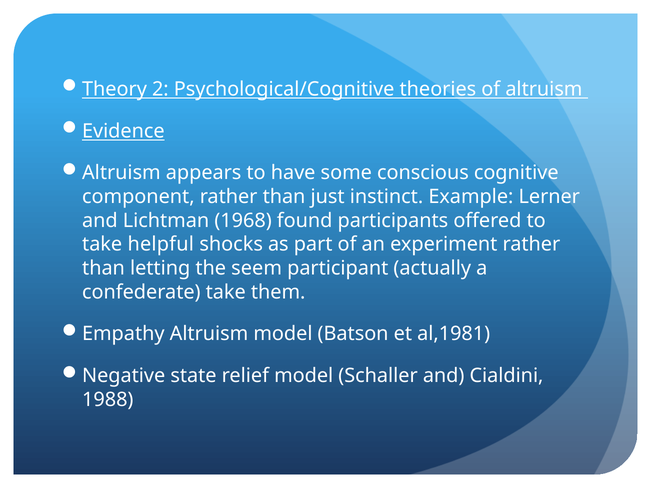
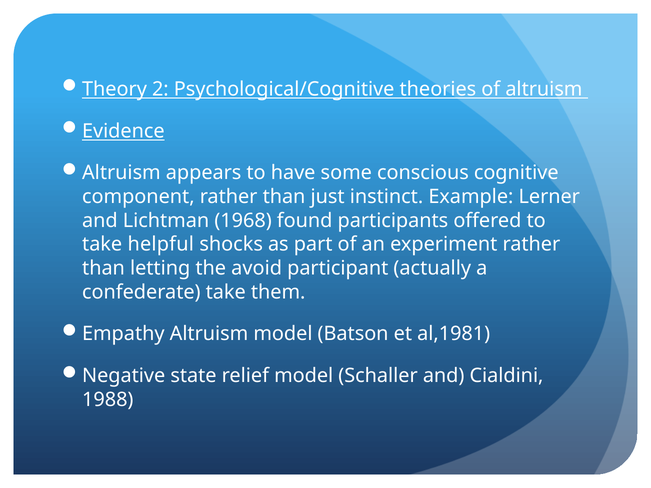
seem: seem -> avoid (257, 268)
